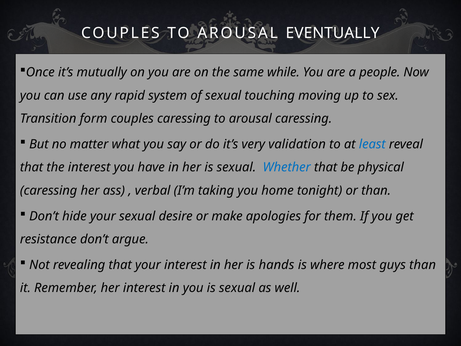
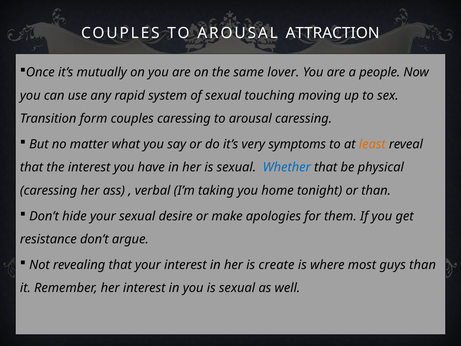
EVENTUALLY: EVENTUALLY -> ATTRACTION (333, 33)
while: while -> lover (283, 72)
validation: validation -> symptoms (297, 144)
least colour: blue -> orange (372, 144)
hands: hands -> create (277, 265)
